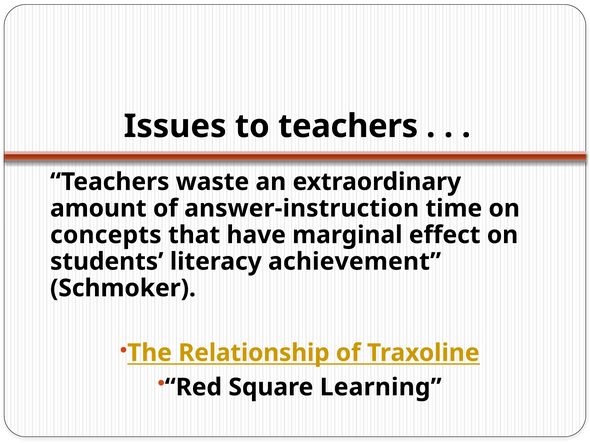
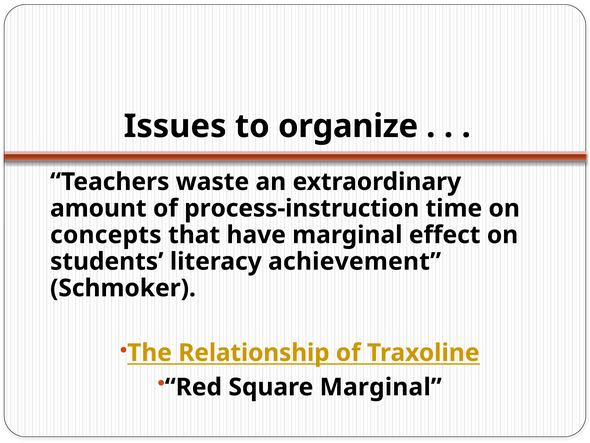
to teachers: teachers -> organize (348, 126)
answer-instruction: answer-instruction -> process-instruction (302, 208)
Square Learning: Learning -> Marginal (381, 387)
